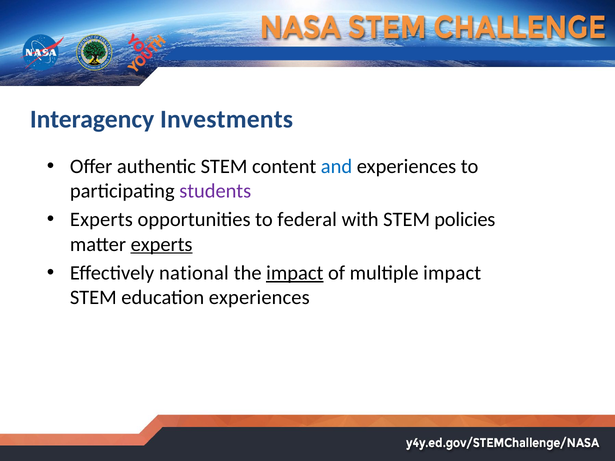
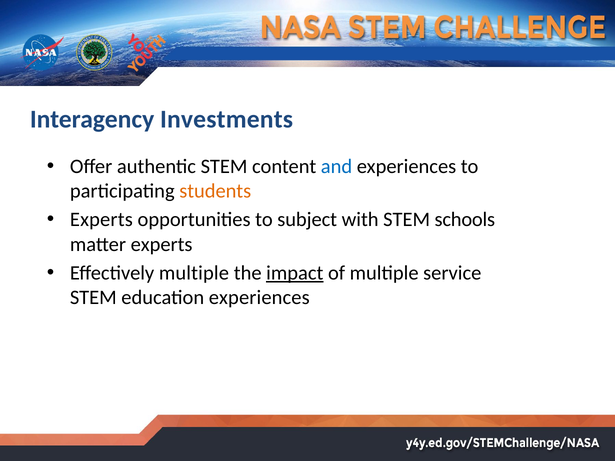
students colour: purple -> orange (215, 191)
federal: federal -> subject (307, 220)
policies: policies -> schools (465, 220)
experts underline: present -> none (162, 244)
Effectively national: national -> multiple (194, 273)
multiple impact: impact -> service (452, 273)
